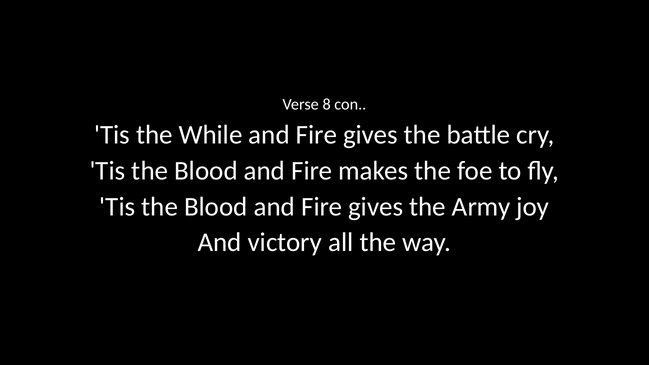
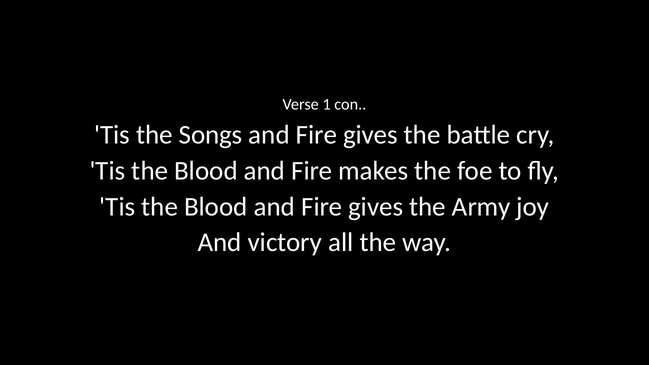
8: 8 -> 1 (327, 105)
While: While -> Songs (211, 135)
